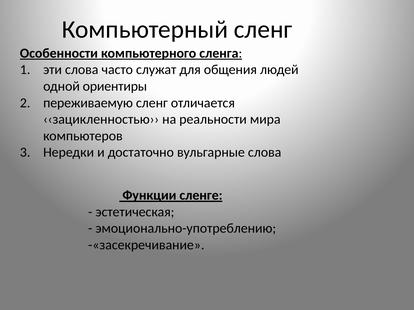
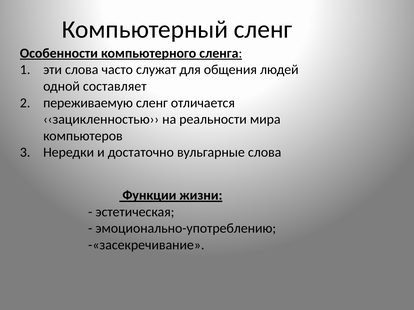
ориентиры: ориентиры -> составляет (115, 86)
сленге: сленге -> жизни (201, 196)
